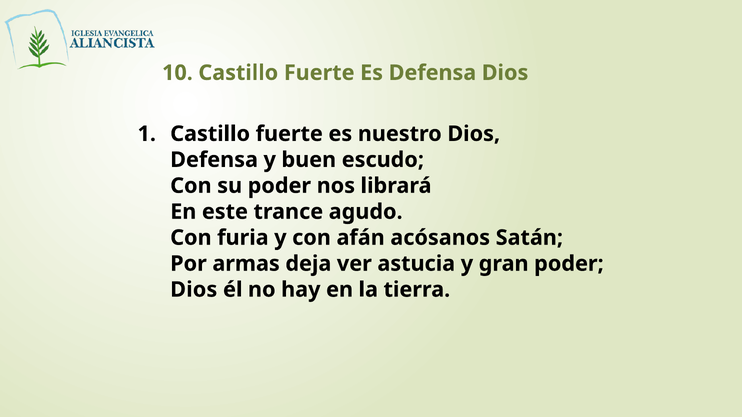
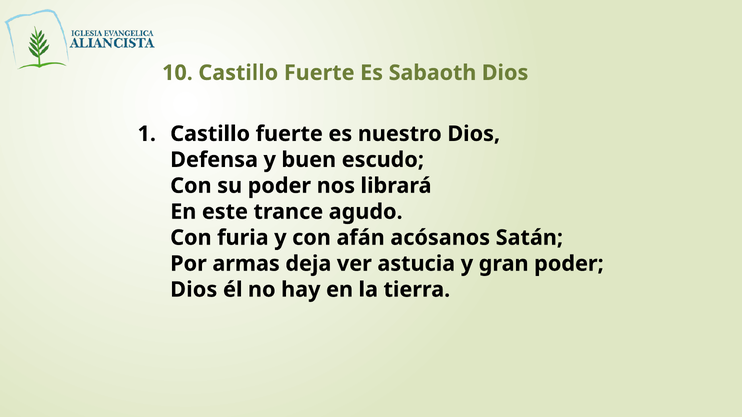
Es Defensa: Defensa -> Sabaoth (432, 73)
